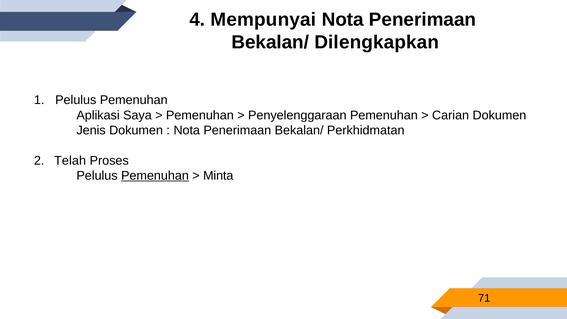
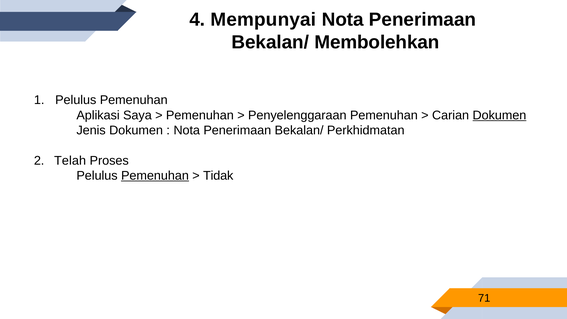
Dilengkapkan: Dilengkapkan -> Membolehkan (377, 42)
Dokumen underline: none -> present (499, 115)
Minta: Minta -> Tidak (218, 176)
